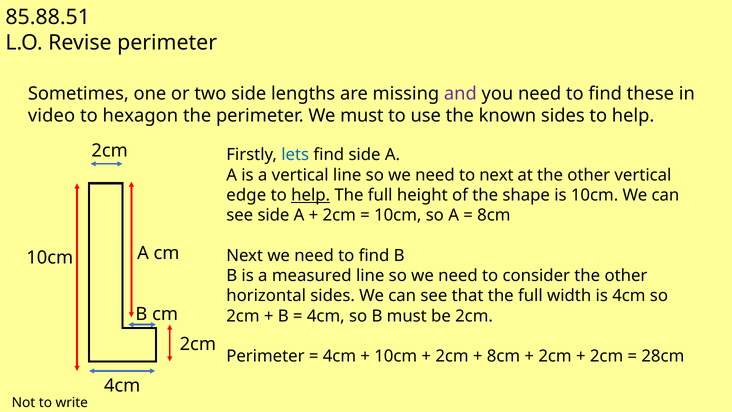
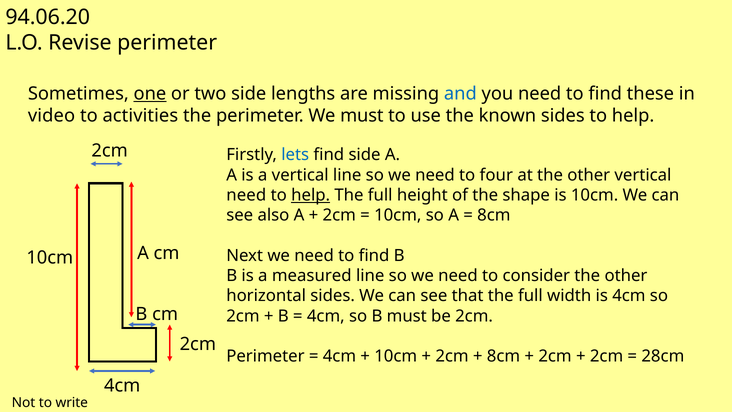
85.88.51: 85.88.51 -> 94.06.20 (48, 17)
one underline: none -> present (150, 94)
and colour: purple -> blue (460, 94)
hexagon: hexagon -> activities (140, 115)
to next: next -> four (496, 175)
edge: edge -> need (246, 195)
see side: side -> also (273, 215)
